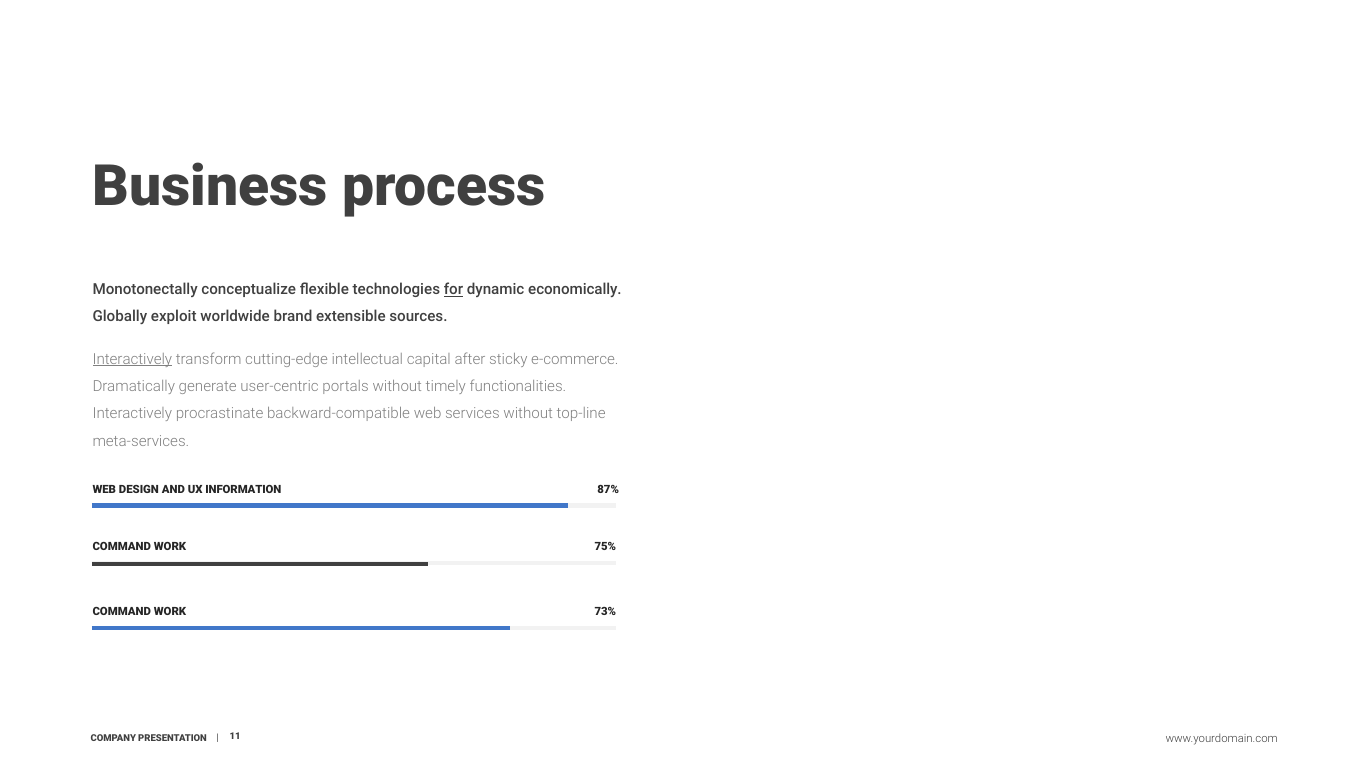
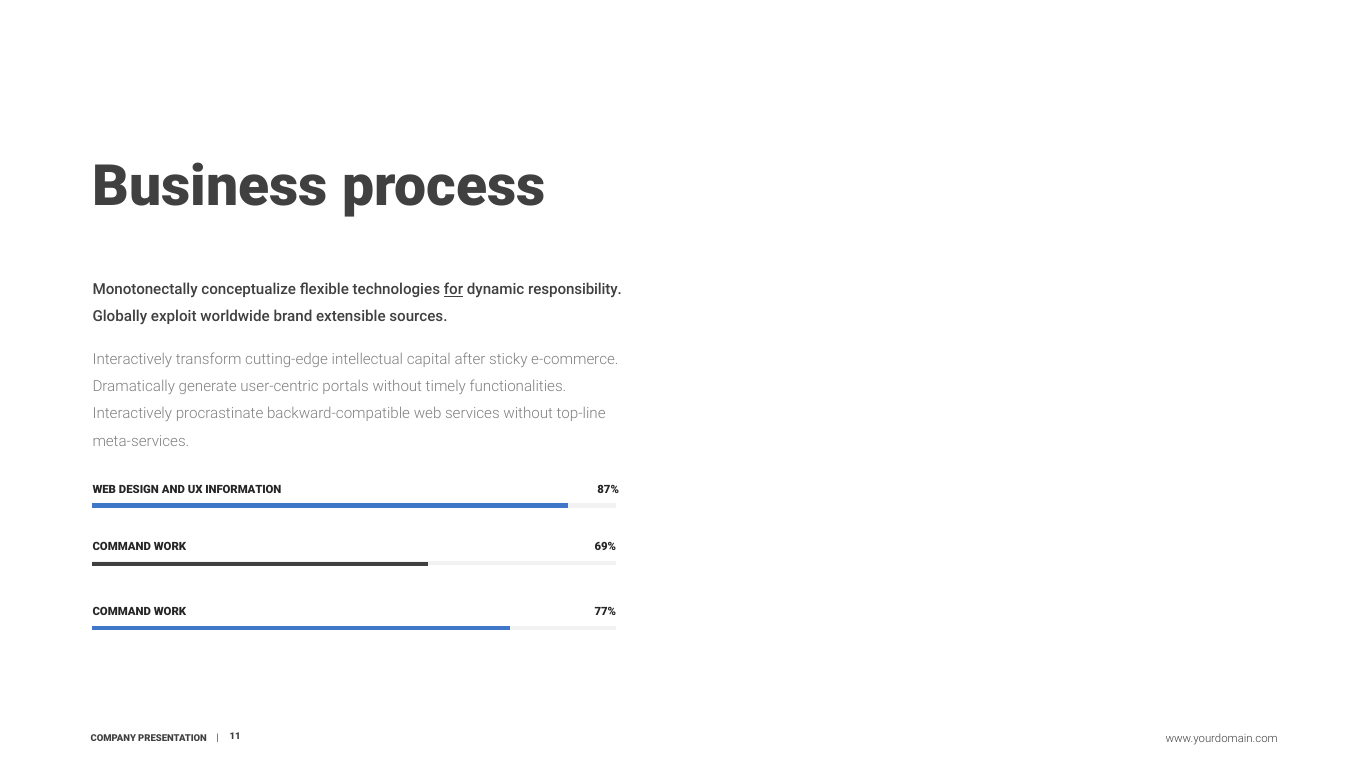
economically: economically -> responsibility (575, 290)
Interactively underline: present -> none (132, 359)
75%: 75% -> 69% (605, 548)
73%: 73% -> 77% (605, 612)
